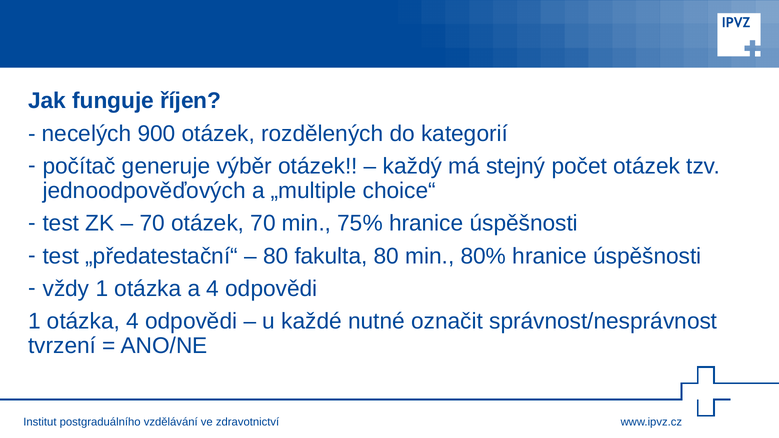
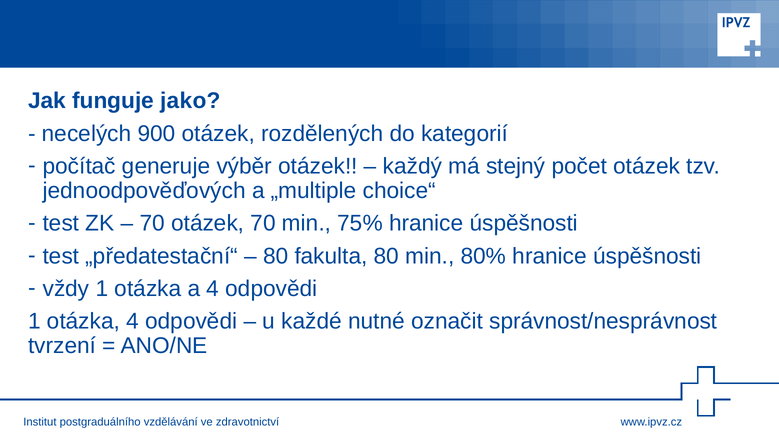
říjen: říjen -> jako (190, 101)
